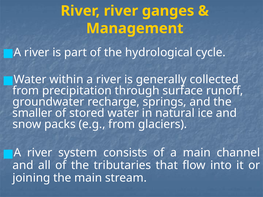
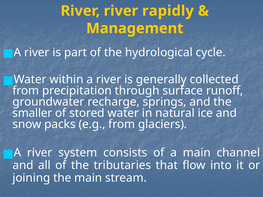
ganges: ganges -> rapidly (168, 11)
